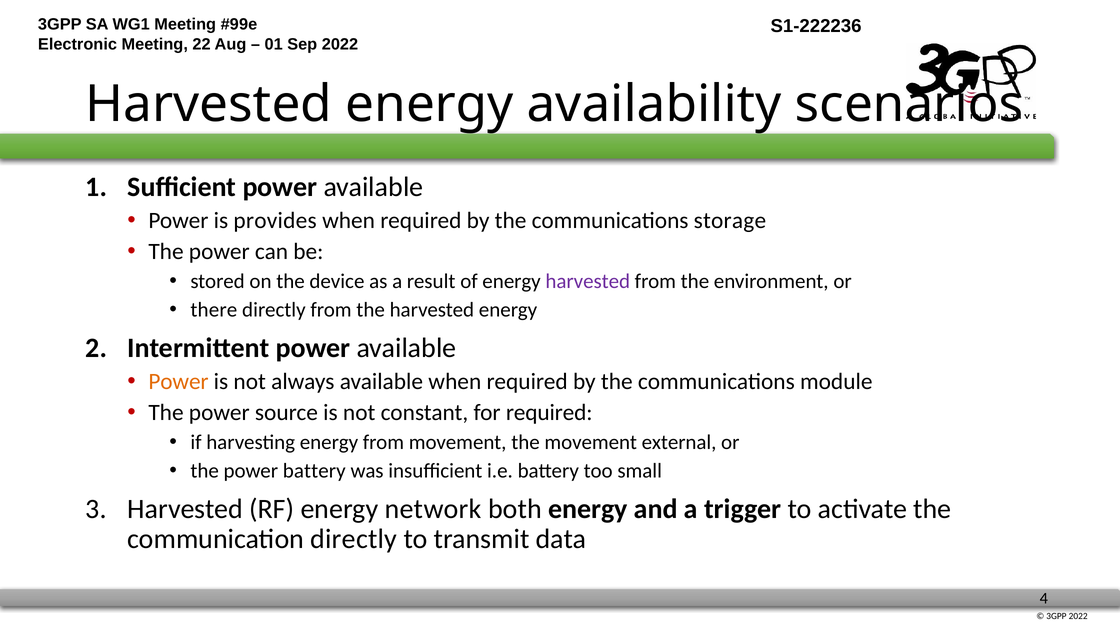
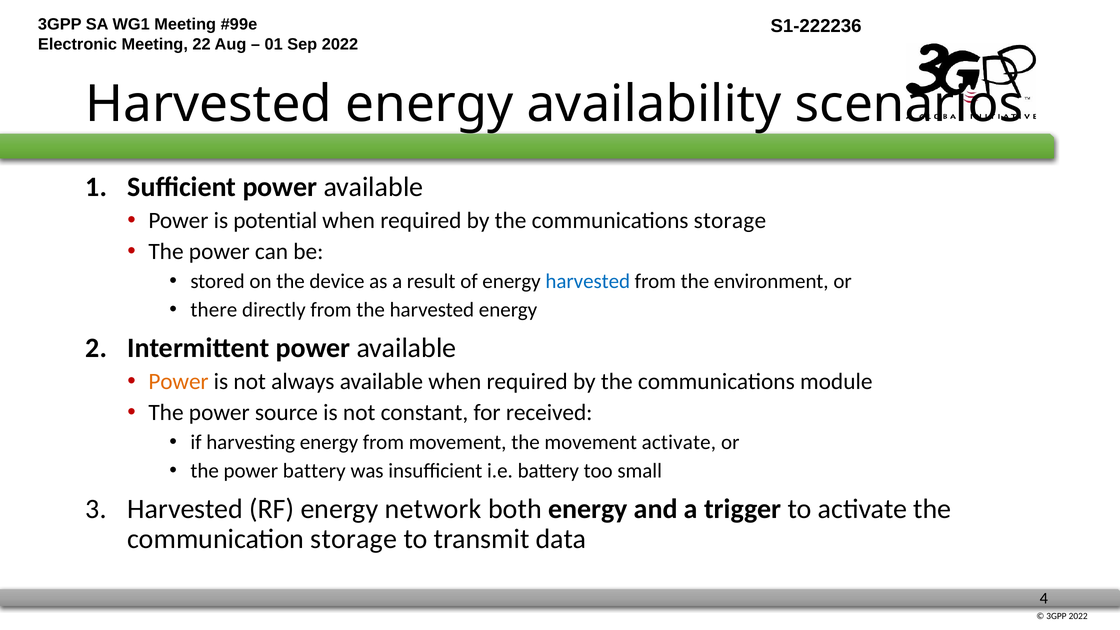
provides: provides -> potential (275, 220)
harvested colour: purple -> blue (588, 281)
for required: required -> received (549, 412)
movement external: external -> activate (679, 442)
communication directly: directly -> storage (354, 539)
